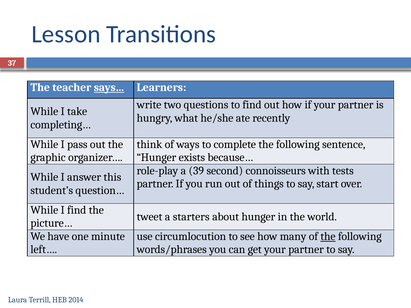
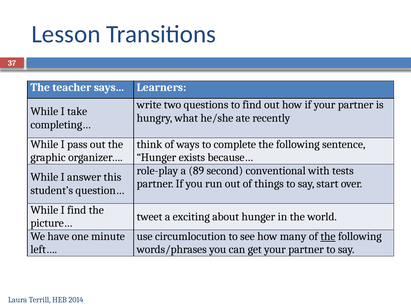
says… underline: present -> none (109, 87)
39: 39 -> 89 (196, 171)
connoisseurs: connoisseurs -> conventional (276, 171)
starters: starters -> exciting (191, 217)
